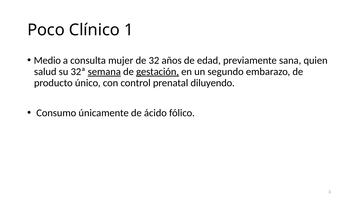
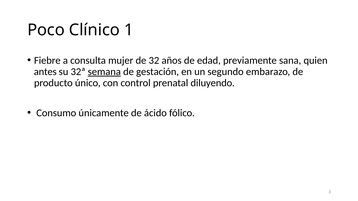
Medio: Medio -> Fiebre (47, 61)
salud: salud -> antes (45, 72)
gestación underline: present -> none (158, 72)
